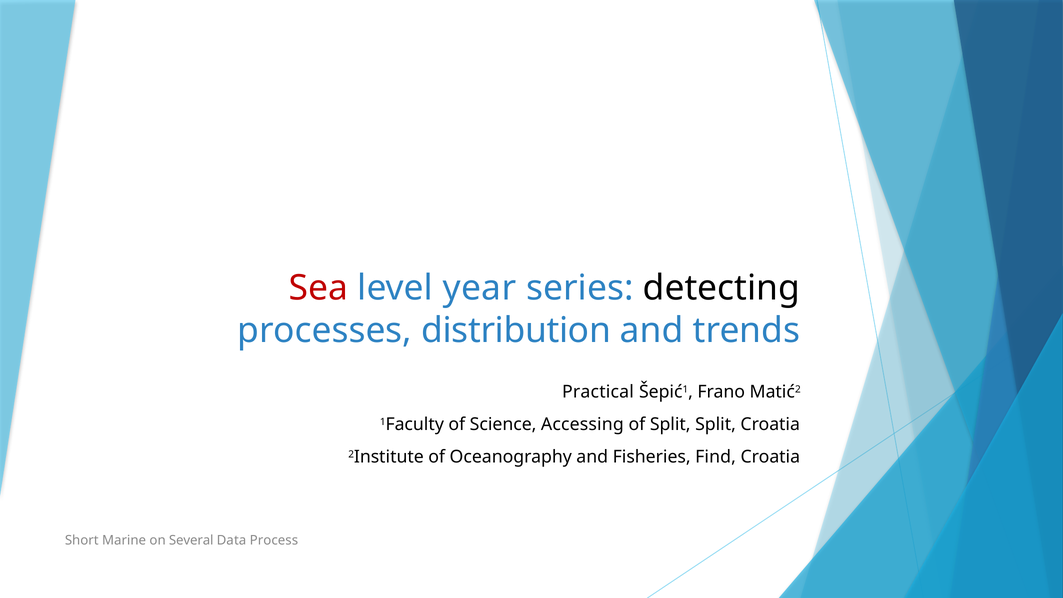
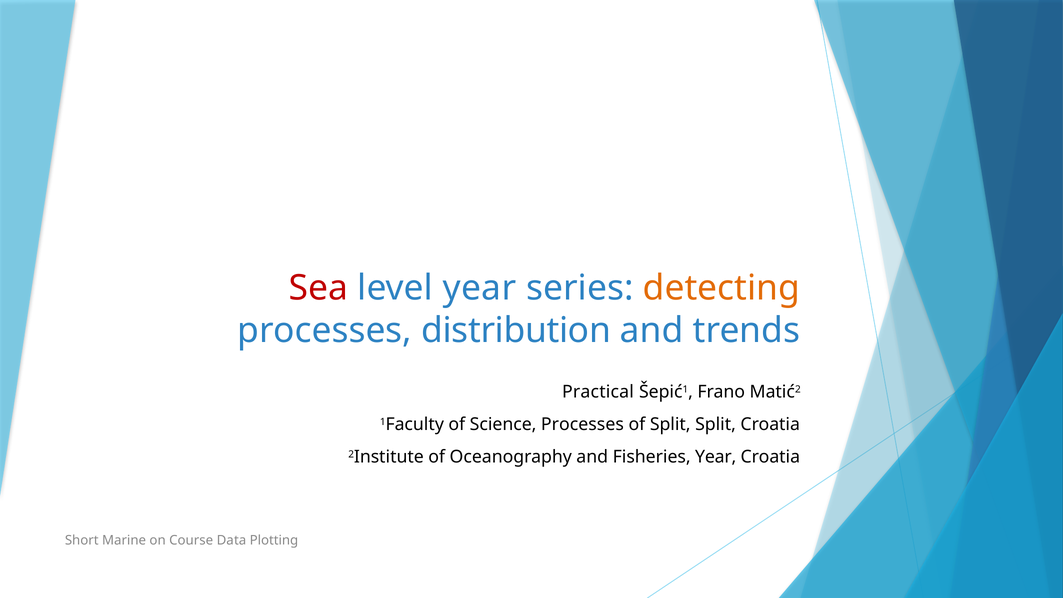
detecting colour: black -> orange (721, 288)
Science Accessing: Accessing -> Processes (582, 424)
Fisheries Find: Find -> Year (716, 457)
Several: Several -> Course (191, 541)
Process: Process -> Plotting (274, 541)
